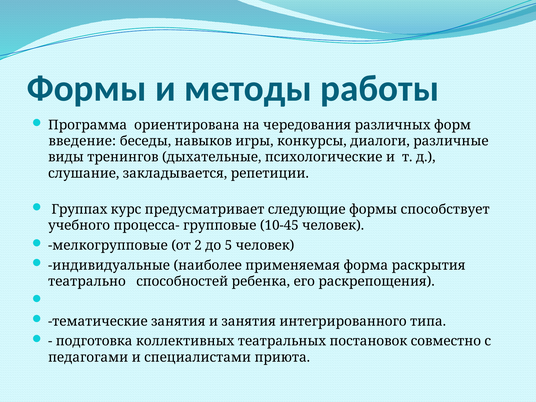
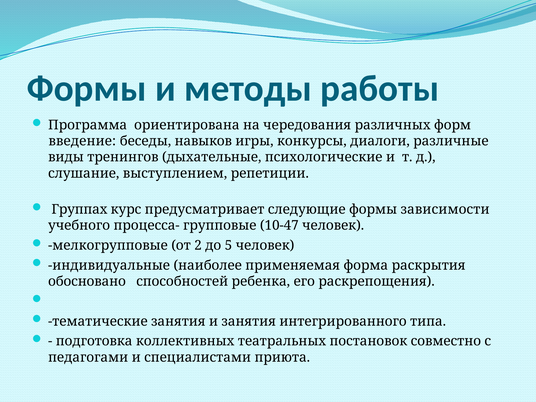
закладывается: закладывается -> выступлением (175, 173)
способствует: способствует -> зависимости (445, 209)
10-45: 10-45 -> 10-47 (279, 225)
театрально: театрально -> обосновано (87, 281)
